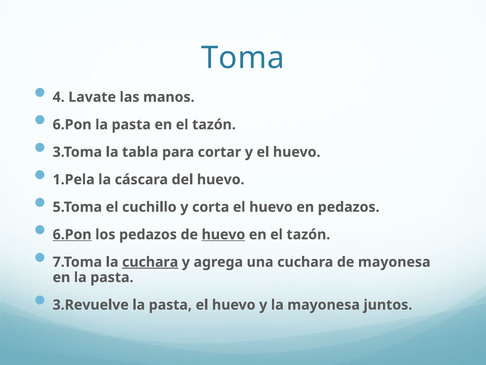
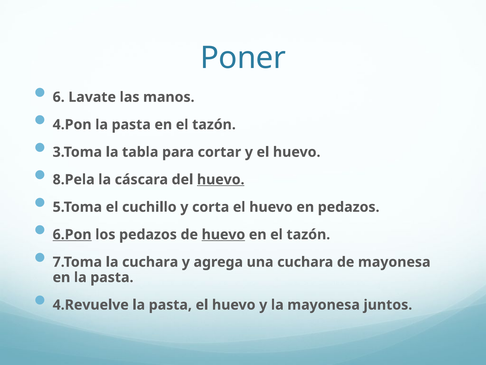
Toma: Toma -> Poner (243, 58)
4: 4 -> 6 (59, 97)
6.Pon: 6.Pon -> 4.Pon (72, 124)
1.Pela: 1.Pela -> 8.Pela (74, 179)
huevo underline: none -> present (221, 179)
cuchara underline: present -> none (150, 262)
3.Revuelve: 3.Revuelve -> 4.Revuelve (91, 304)
